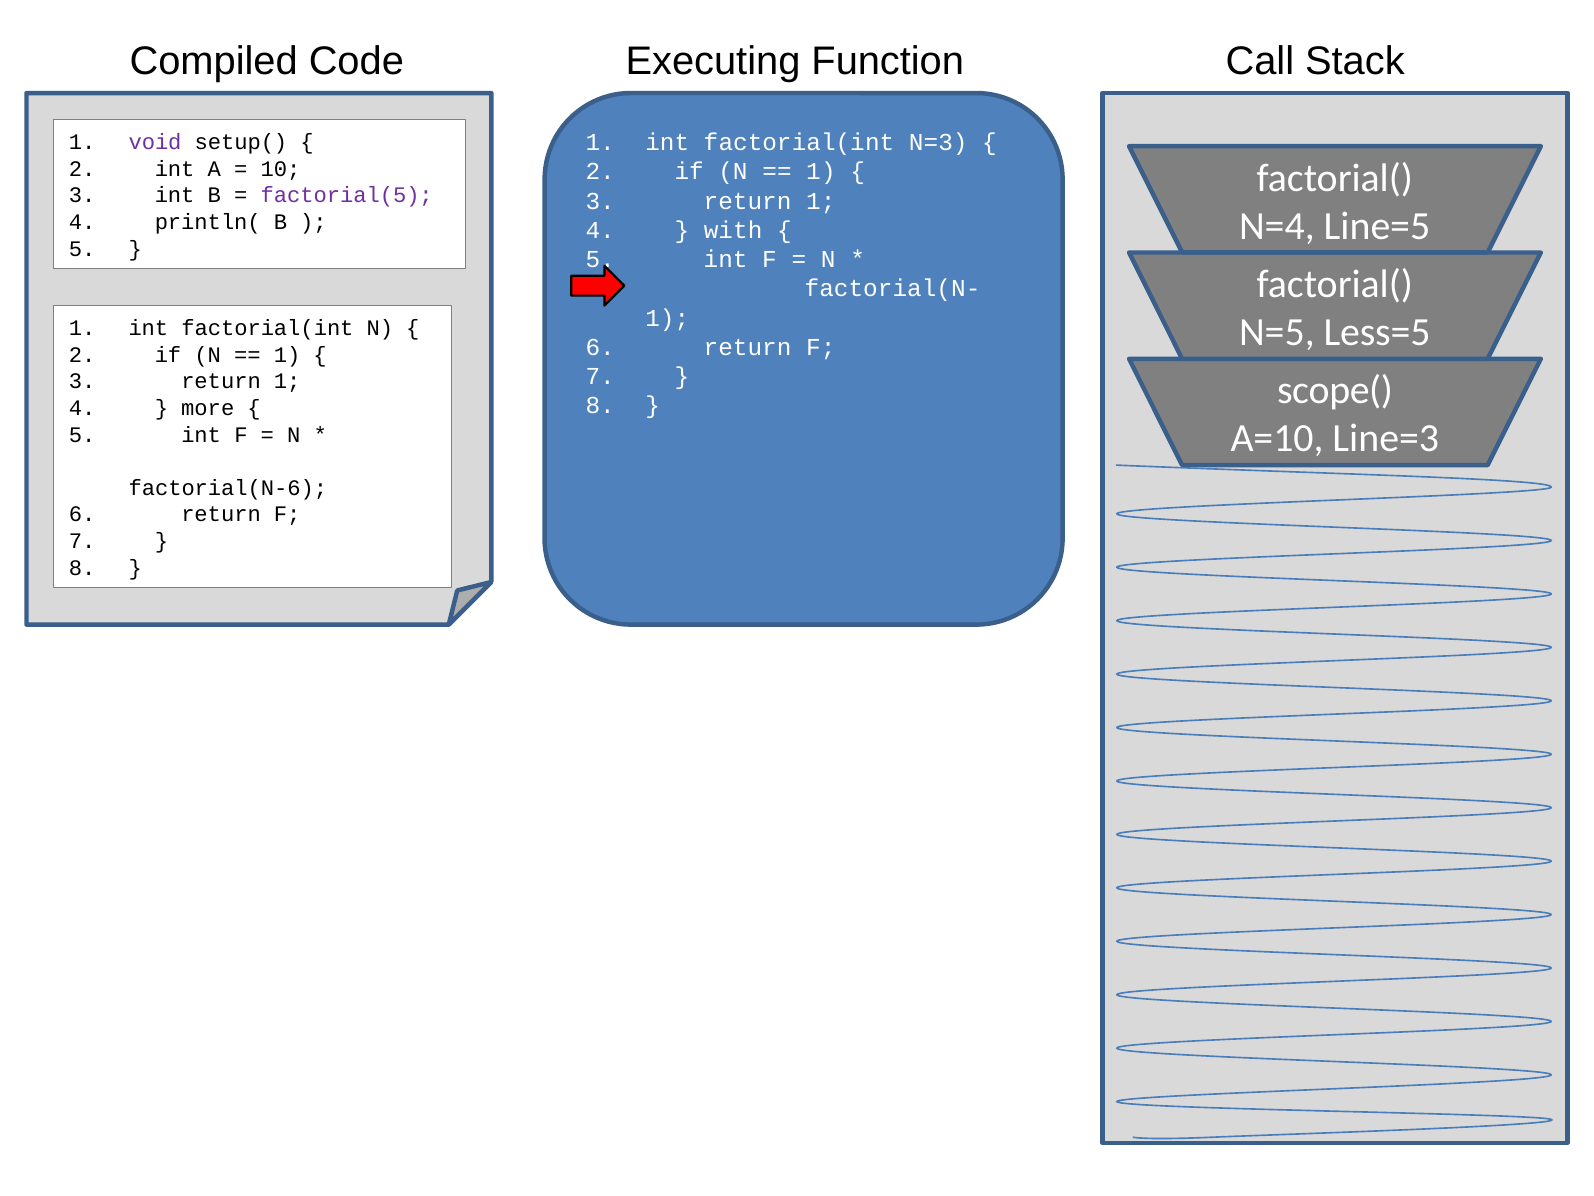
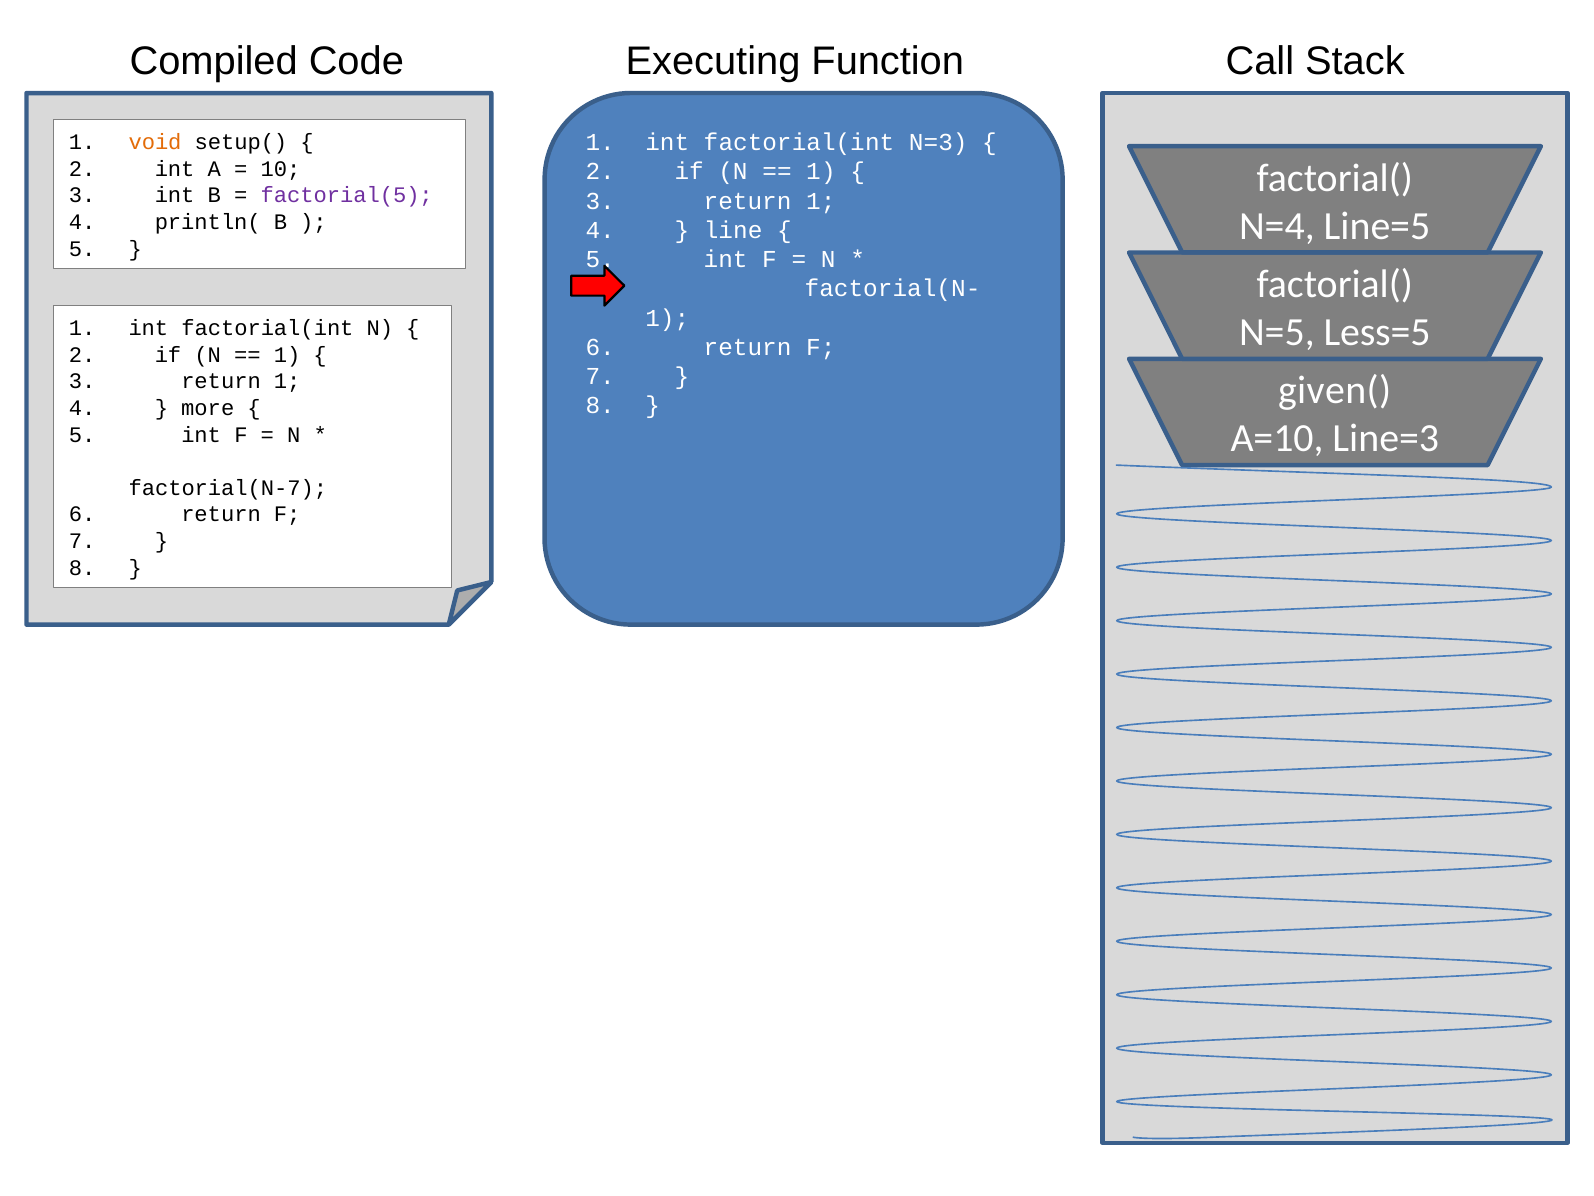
void colour: purple -> orange (155, 142)
with: with -> line (733, 230)
scope(: scope( -> given( (1335, 391)
factorial(N-6: factorial(N-6 -> factorial(N-7 (228, 488)
